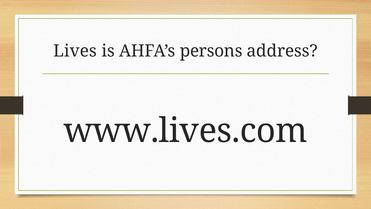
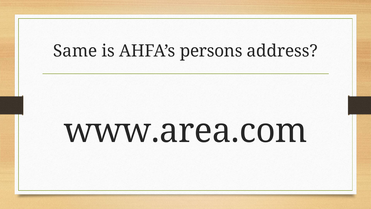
Lives: Lives -> Same (75, 51)
www.lives.com: www.lives.com -> www.area.com (186, 131)
